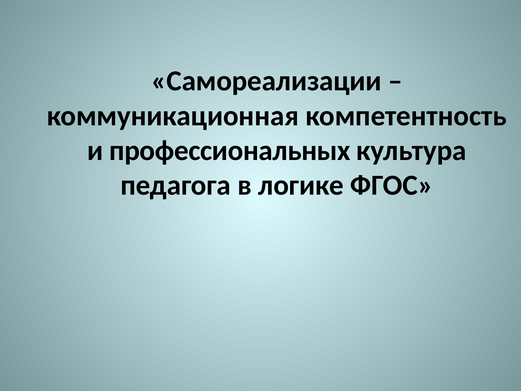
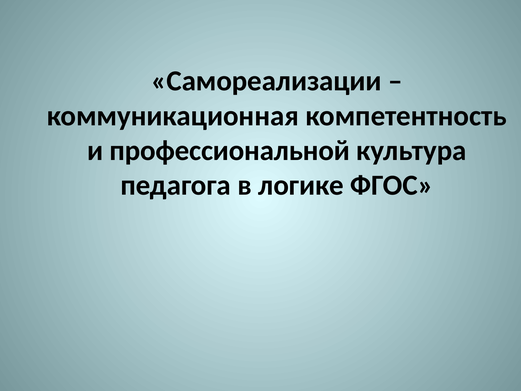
профессиональных: профессиональных -> профессиональной (230, 150)
